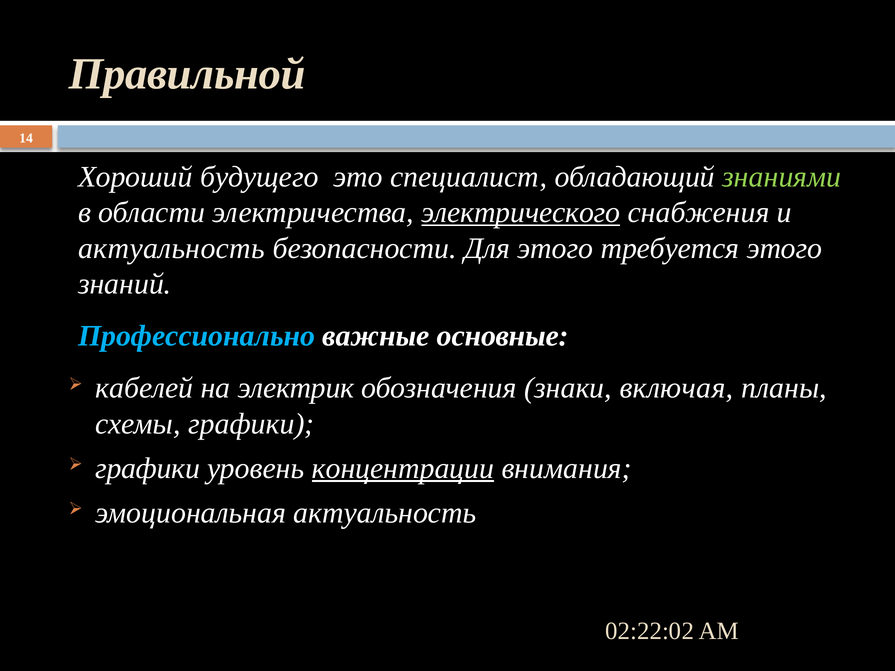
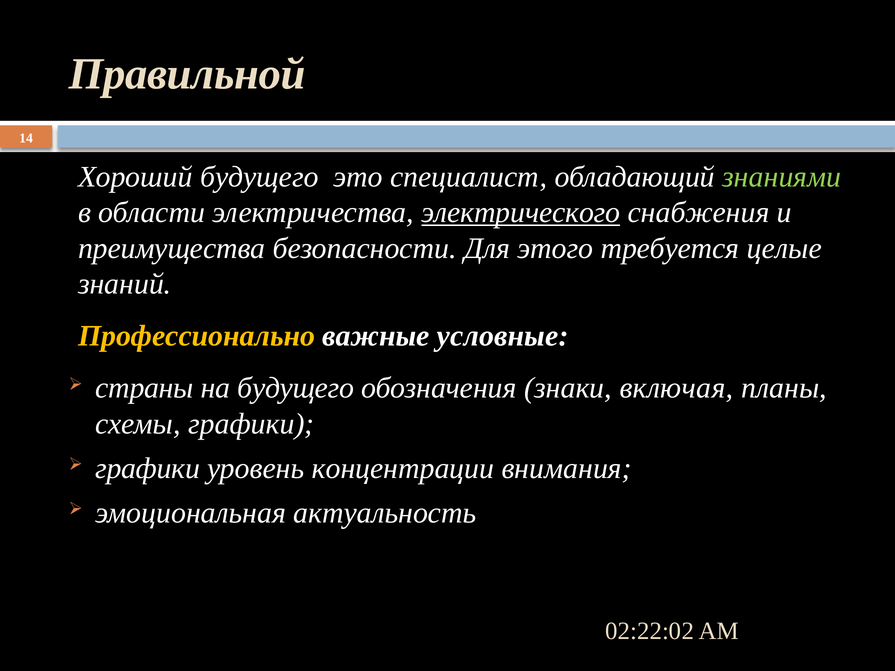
актуальность: актуальность -> преимущества (172, 248)
требуется этого: этого -> целые (784, 248)
Профессионально colour: light blue -> yellow (197, 336)
основные: основные -> условные (503, 336)
кабелей: кабелей -> страны (144, 388)
на электрик: электрик -> будущего (296, 388)
концентрации underline: present -> none (403, 468)
